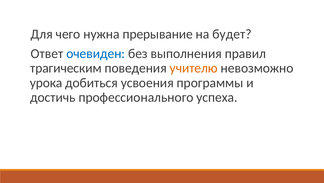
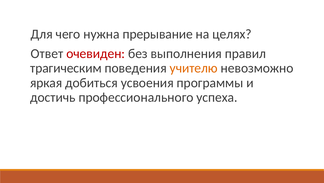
будет: будет -> целях (232, 34)
очевиден colour: blue -> red (96, 53)
урока: урока -> яркая (46, 83)
